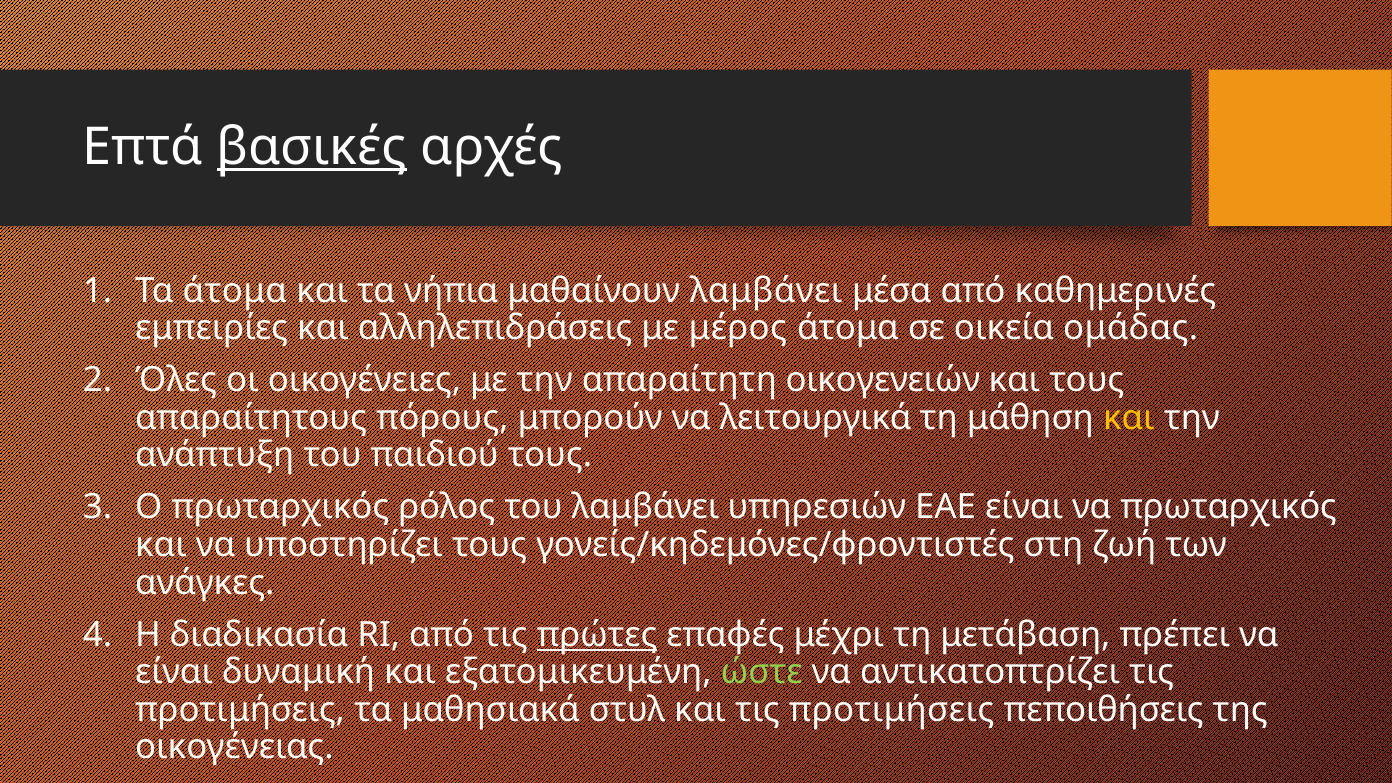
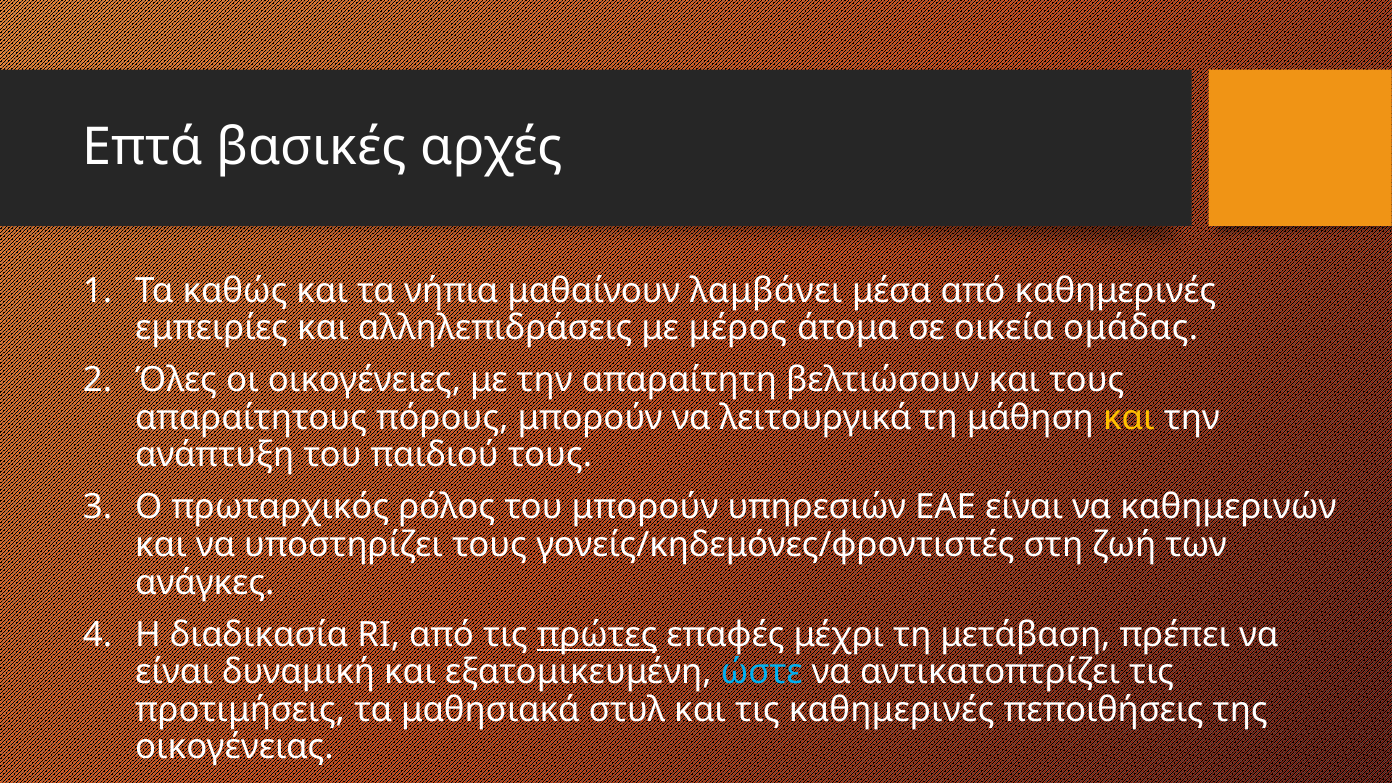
βασικές underline: present -> none (312, 147)
Τα άτομα: άτομα -> καθώς (235, 291)
οικογενειών: οικογενειών -> βελτιώσουν (883, 380)
του λαμβάνει: λαμβάνει -> μπορούν (645, 507)
να πρωταρχικός: πρωταρχικός -> καθημερινών (1229, 507)
ώστε colour: light green -> light blue (762, 672)
και τις προτιμήσεις: προτιμήσεις -> καθημερινές (892, 710)
